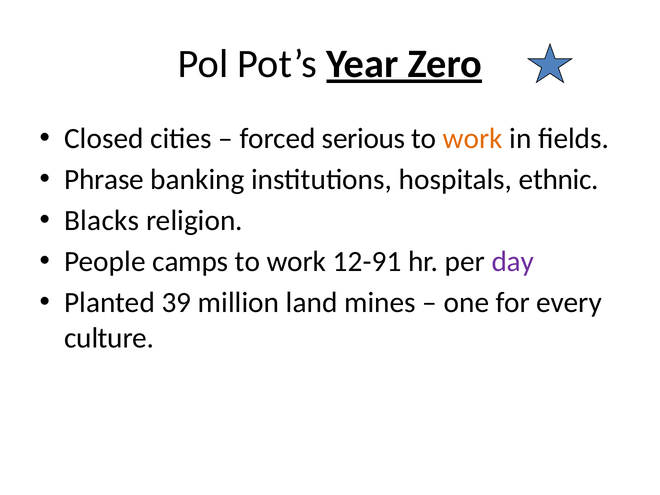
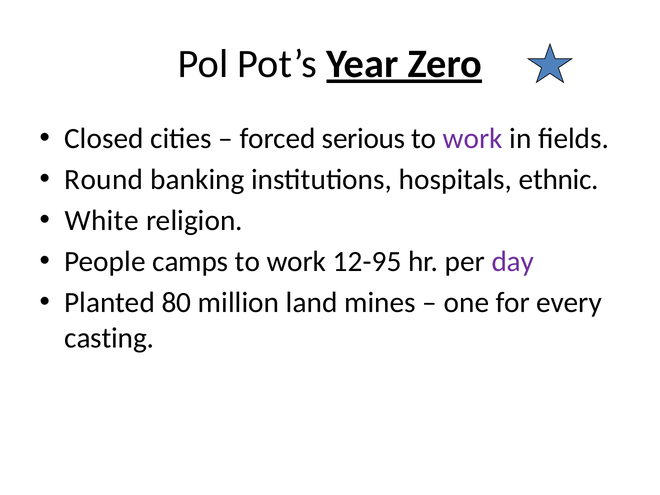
work colour: orange -> purple (473, 138)
Phrase: Phrase -> Round (104, 180)
Blacks: Blacks -> White (102, 221)
12-91: 12-91 -> 12-95 (367, 262)
39: 39 -> 80 (176, 303)
culture: culture -> casting (109, 338)
